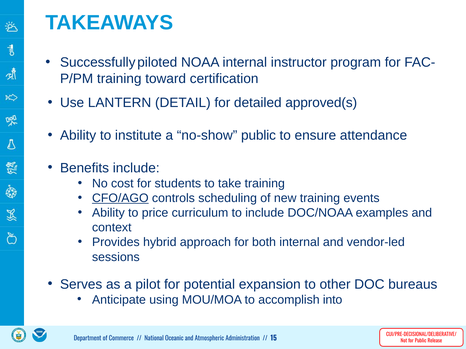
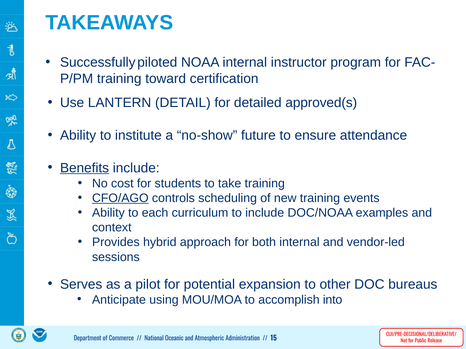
no-show public: public -> future (258, 136)
Benefits underline: none -> present (85, 168)
price: price -> each (155, 213)
